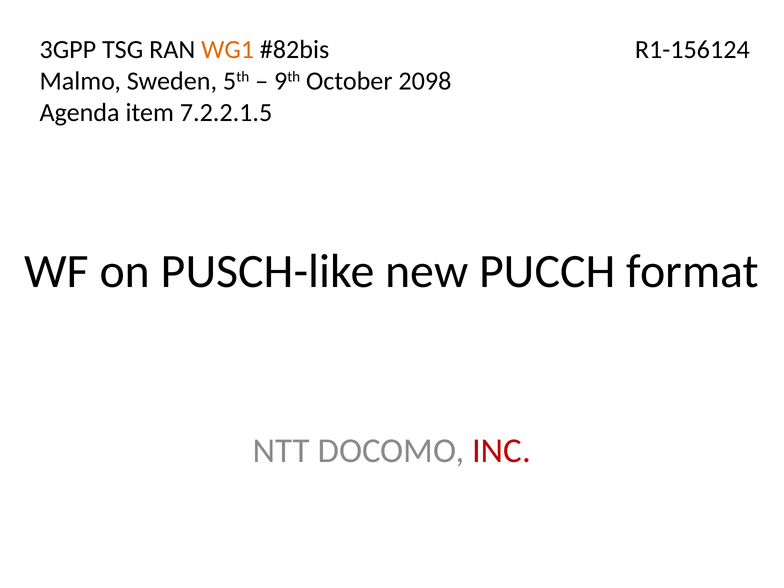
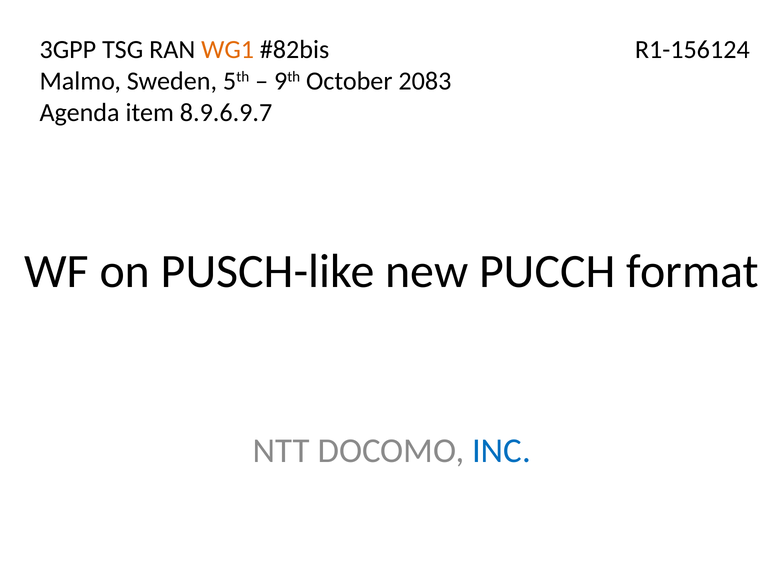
2098: 2098 -> 2083 (425, 81)
7.2.2.1.5: 7.2.2.1.5 -> 8.9.6.9.7 (226, 113)
INC colour: red -> blue (501, 451)
